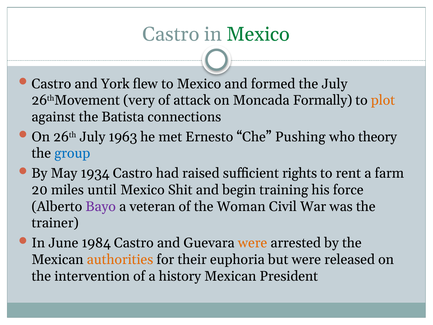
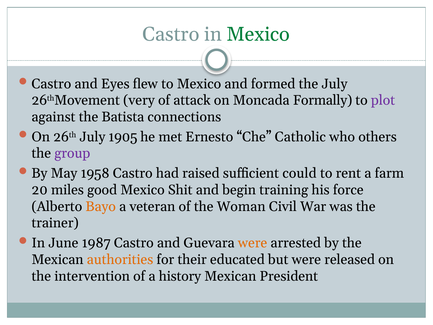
York: York -> Eyes (115, 84)
plot colour: orange -> purple (383, 100)
1963: 1963 -> 1905 (123, 137)
Pushing: Pushing -> Catholic (300, 137)
theory: theory -> others (378, 137)
group colour: blue -> purple (72, 153)
1934: 1934 -> 1958 (95, 173)
rights: rights -> could (300, 173)
until: until -> good (102, 190)
Bayo colour: purple -> orange (101, 206)
1984: 1984 -> 1987 (96, 243)
euphoria: euphoria -> educated (237, 259)
